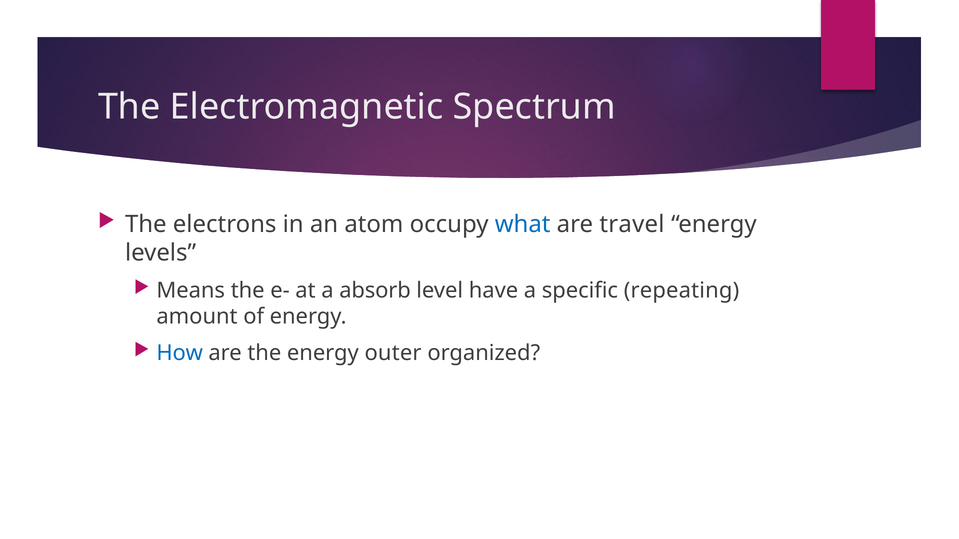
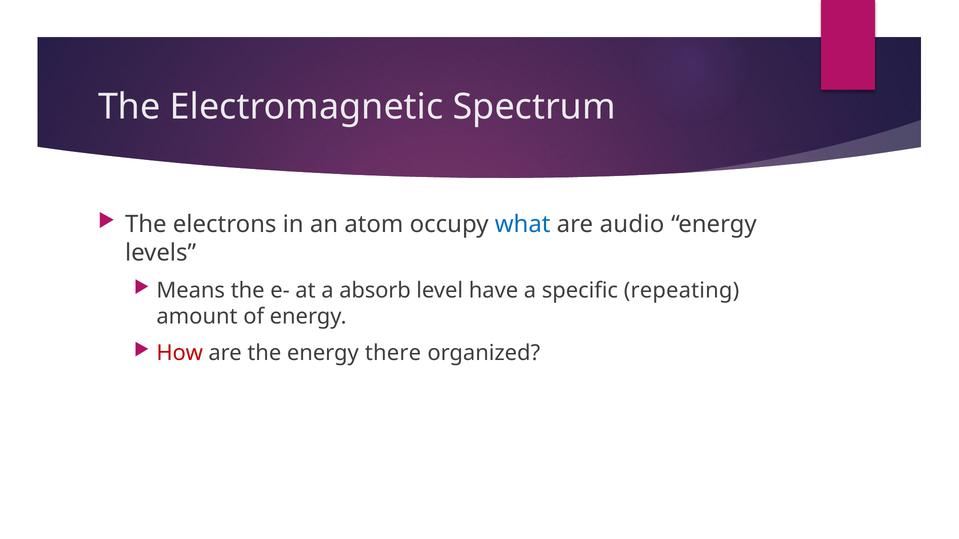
travel: travel -> audio (632, 224)
How colour: blue -> red (180, 353)
outer: outer -> there (393, 353)
